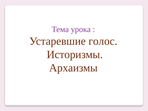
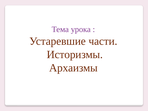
голос: голос -> части (103, 41)
